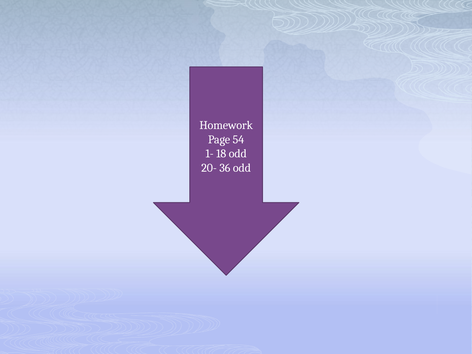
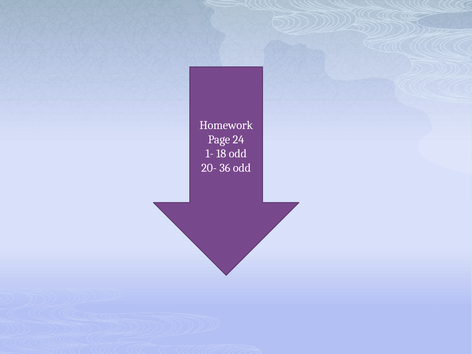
54: 54 -> 24 (238, 140)
